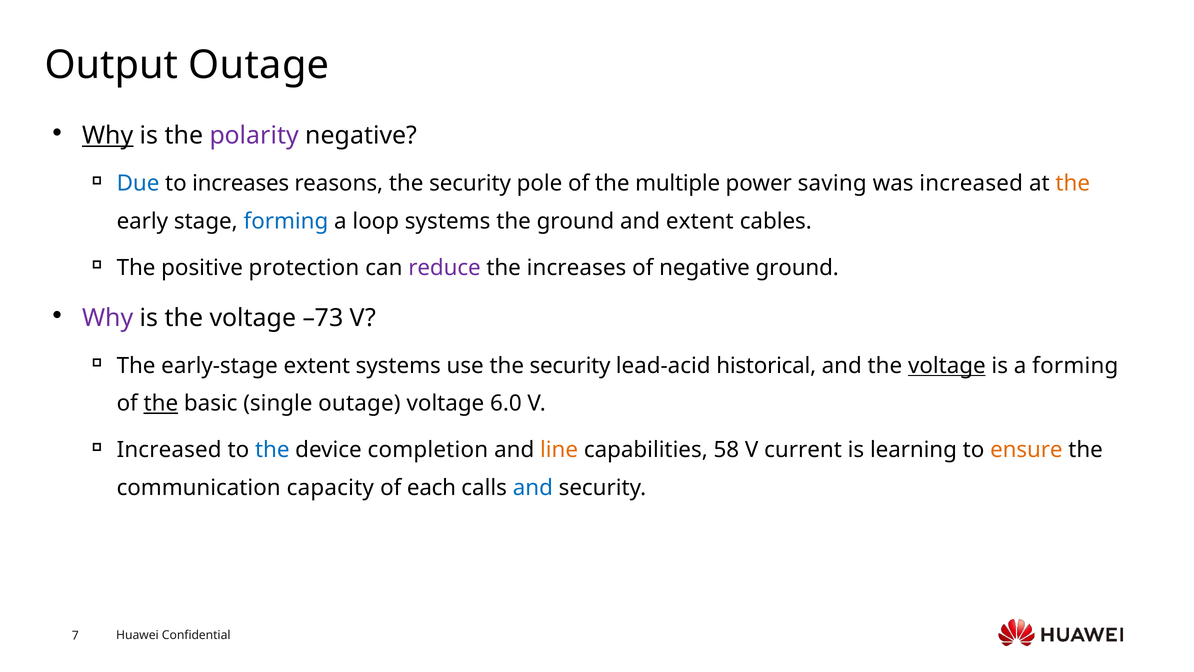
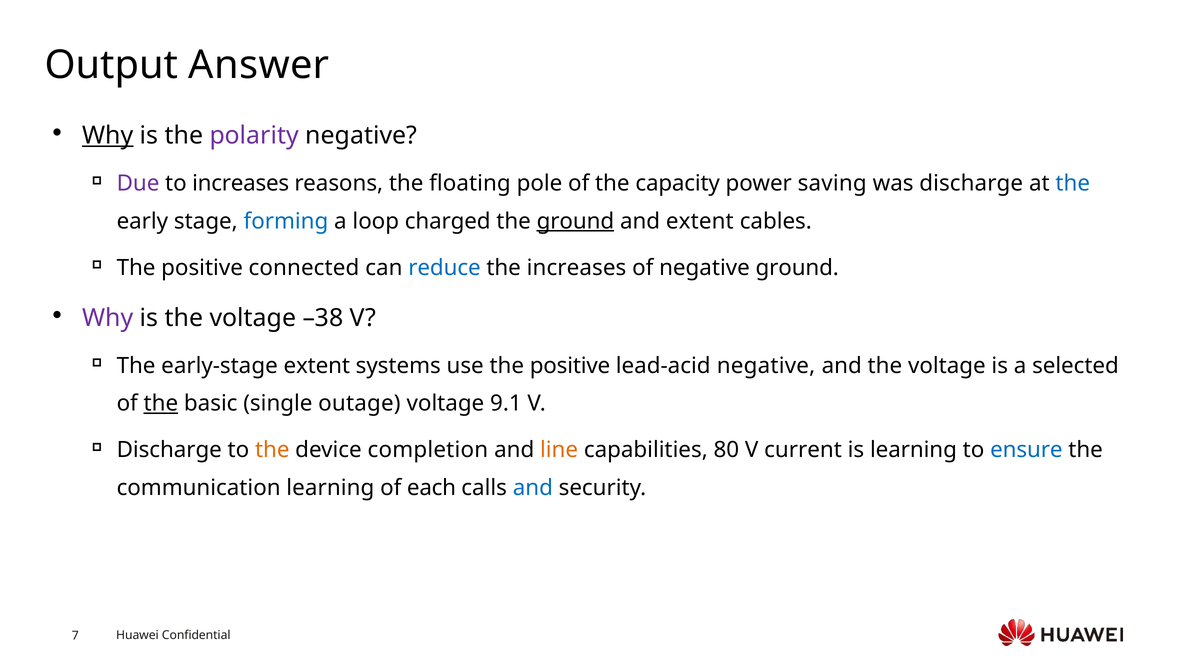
Output Outage: Outage -> Answer (259, 65)
Due colour: blue -> purple (138, 183)
reasons the security: security -> floating (470, 183)
multiple: multiple -> capacity (678, 183)
was increased: increased -> discharge (971, 183)
the colour: orange -> blue (1073, 183)
loop systems: systems -> charged (448, 221)
ground underline: none -> present (575, 221)
protection: protection -> connected (304, 268)
reduce colour: purple -> blue (444, 268)
–73: –73 -> –38 (323, 318)
use the security: security -> positive (570, 366)
lead-acid historical: historical -> negative (766, 366)
voltage underline: present -> none (947, 366)
a forming: forming -> selected (1075, 366)
6.0: 6.0 -> 9.1 (506, 403)
Increased: Increased -> Discharge (169, 450)
the colour: blue -> orange (272, 450)
58: 58 -> 80 (726, 450)
ensure colour: orange -> blue (1026, 450)
communication capacity: capacity -> learning (330, 487)
